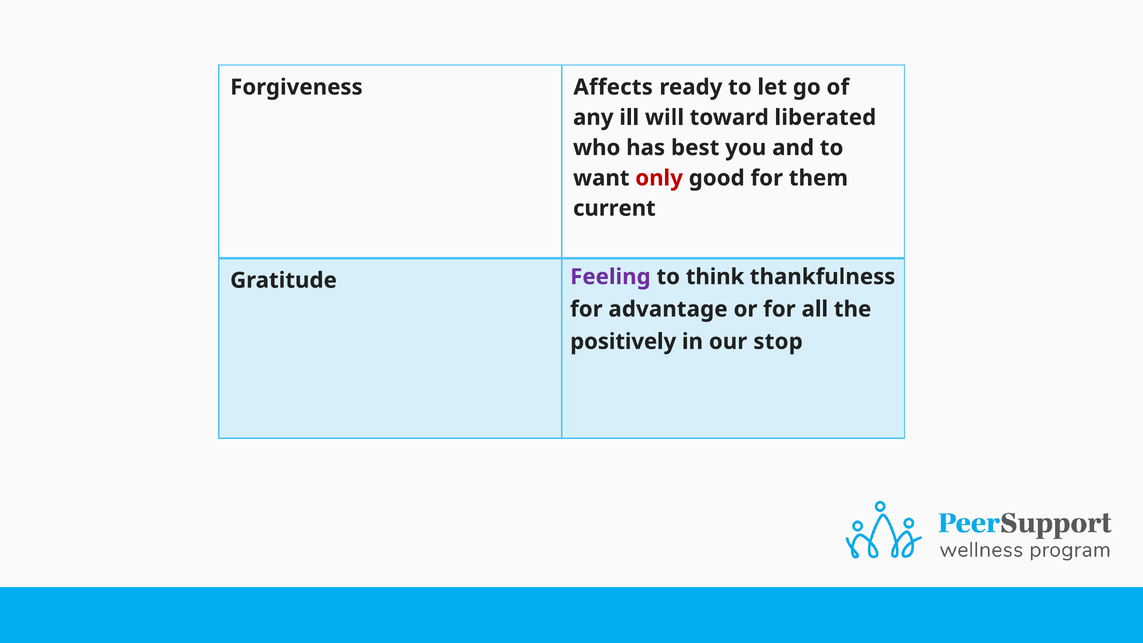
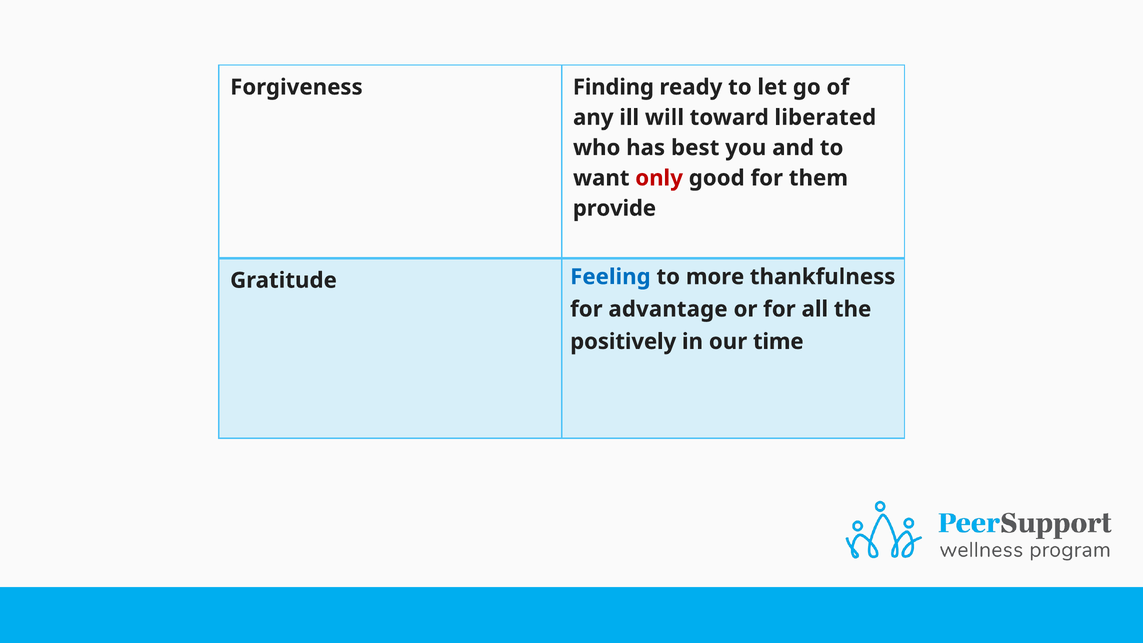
Affects: Affects -> Finding (613, 87)
current: current -> provide (614, 208)
Feeling colour: purple -> blue (610, 277)
think: think -> more (715, 277)
stop: stop -> time (778, 342)
